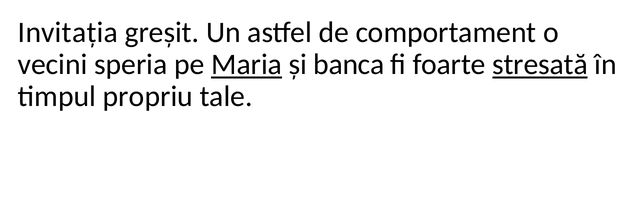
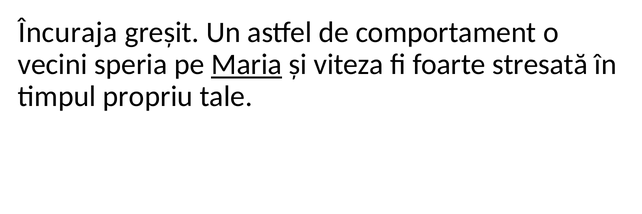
Invitația: Invitația -> Încuraja (68, 33)
banca: banca -> viteza (349, 65)
stresată underline: present -> none (540, 65)
